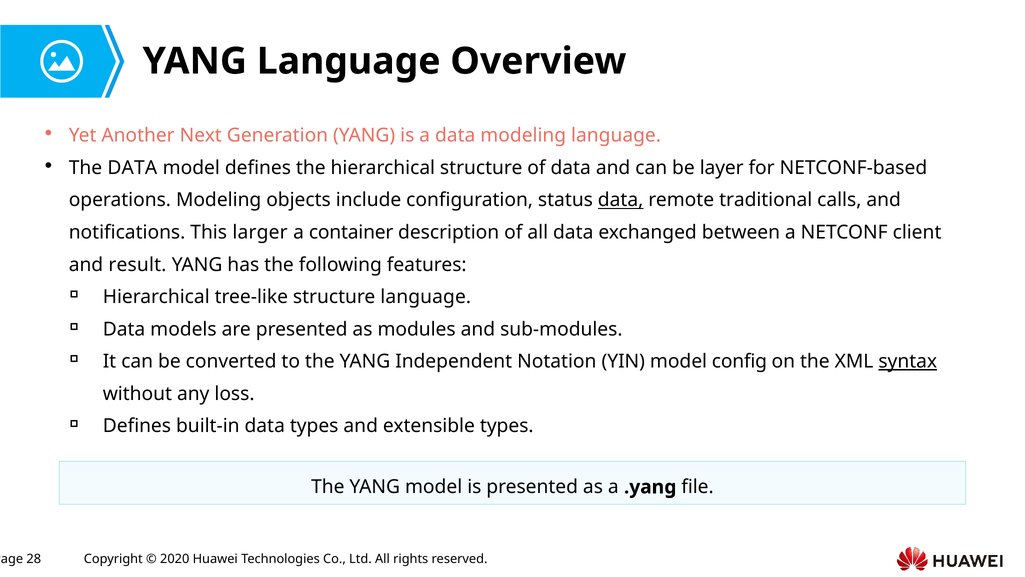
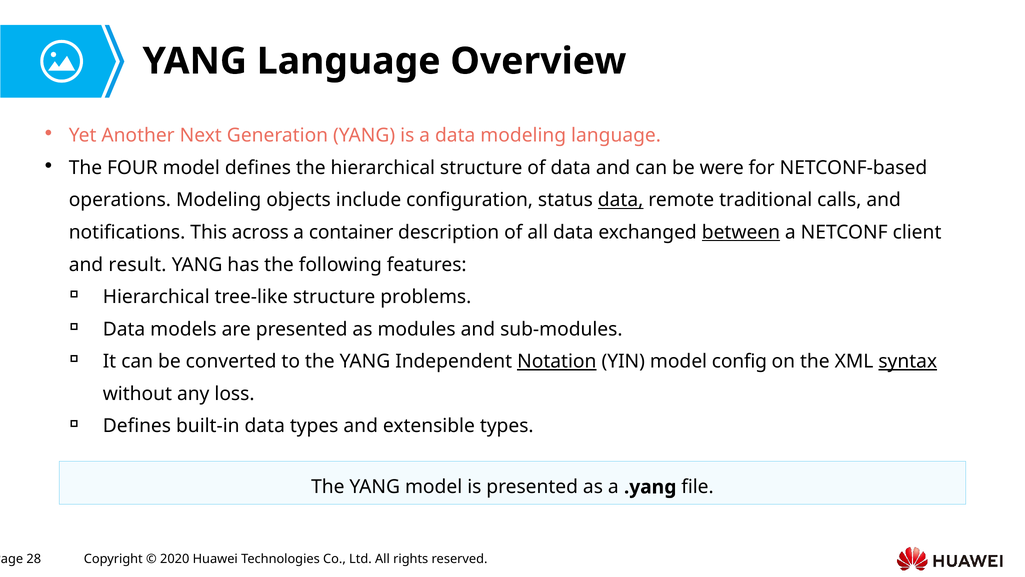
The DATA: DATA -> FOUR (132, 168)
layer: layer -> were (722, 168)
larger: larger -> across (260, 232)
between underline: none -> present (741, 232)
structure language: language -> problems (426, 297)
Notation underline: none -> present (557, 361)
